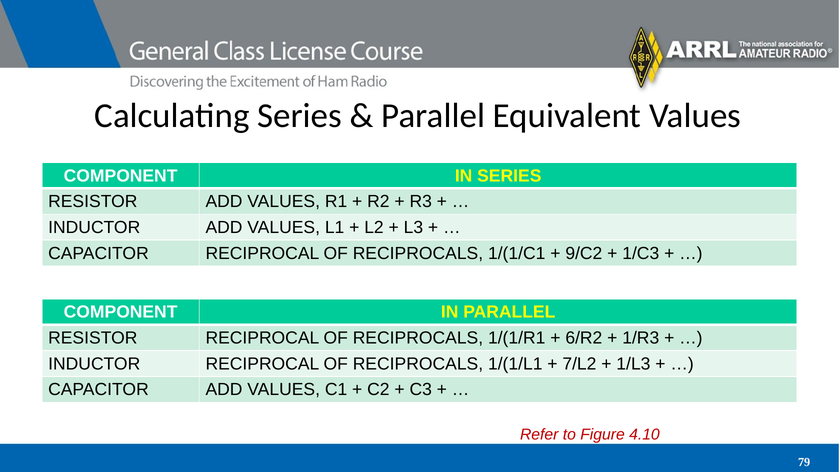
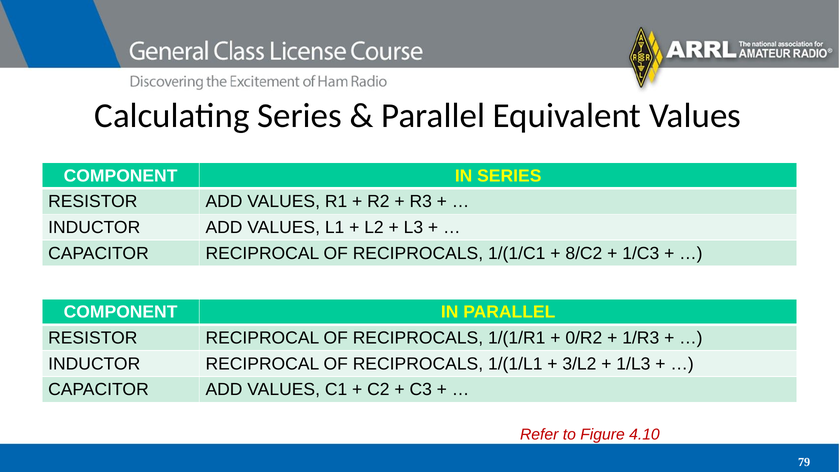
9/C2: 9/C2 -> 8/C2 (584, 253)
6/R2: 6/R2 -> 0/R2 (584, 338)
7/L2: 7/L2 -> 3/L2 (579, 364)
